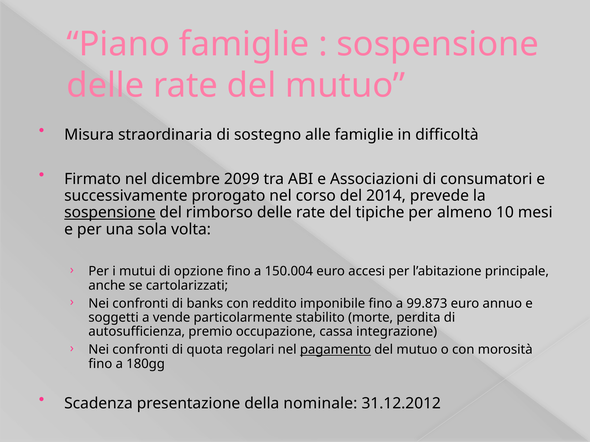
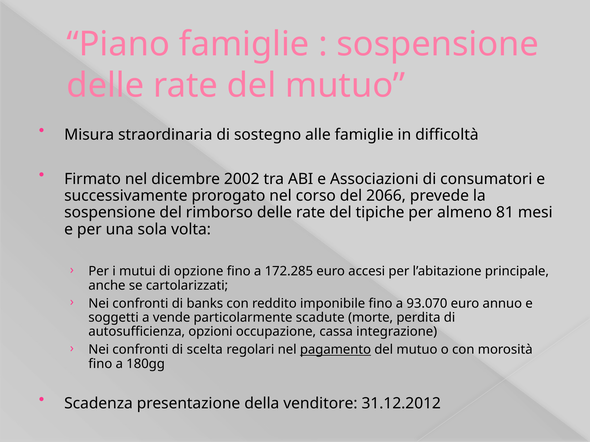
2099: 2099 -> 2002 (242, 179)
2014: 2014 -> 2066 (386, 196)
sospensione underline: present -> none (110, 213)
10: 10 -> 81 (505, 213)
150.004: 150.004 -> 172.285 (289, 272)
99.873: 99.873 -> 93.070 (427, 304)
stabilito: stabilito -> scadute (320, 318)
premio: premio -> opzioni (211, 332)
quota: quota -> scelta (205, 350)
nominale: nominale -> venditore (320, 404)
